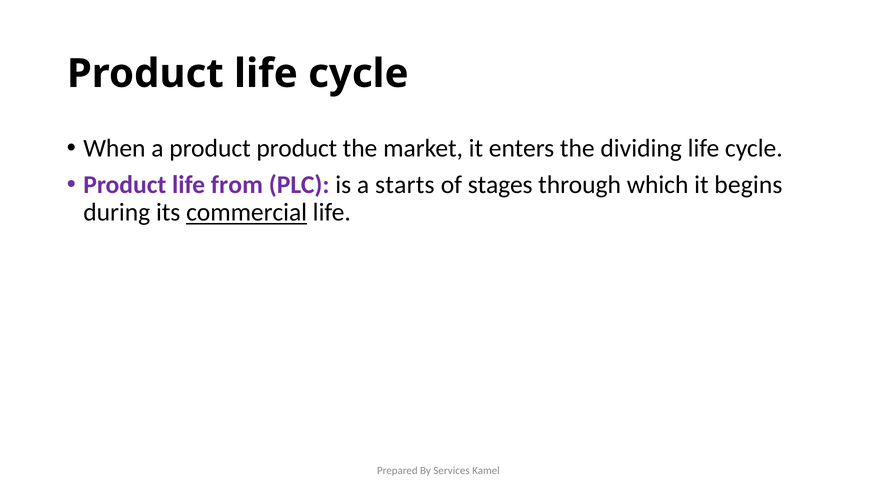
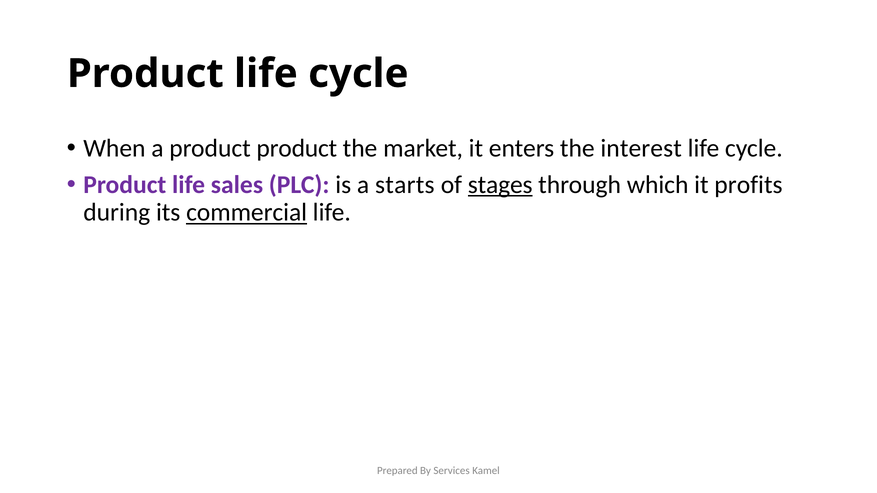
dividing: dividing -> interest (641, 148)
from: from -> sales (237, 185)
stages underline: none -> present (500, 185)
begins: begins -> profits (748, 185)
